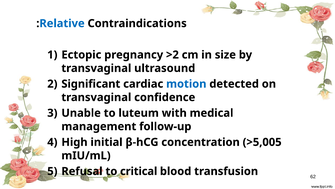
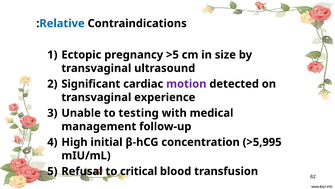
>2: >2 -> >5 (172, 55)
motion colour: blue -> purple (186, 84)
confidence: confidence -> experience (165, 97)
luteum: luteum -> testing (139, 113)
>5,005: >5,005 -> >5,995 (262, 142)
